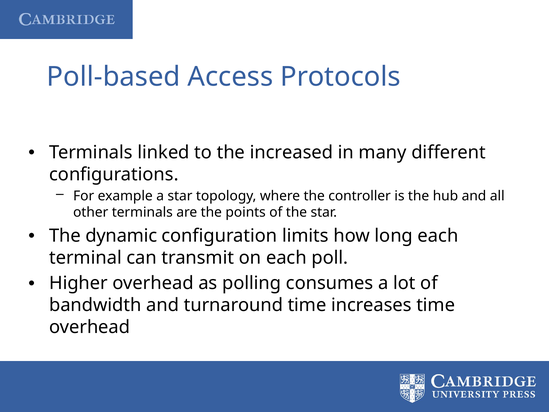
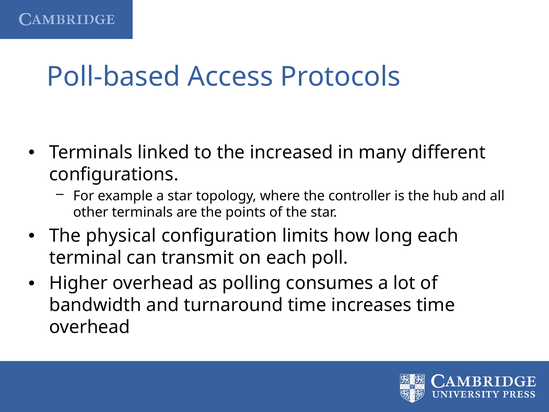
dynamic: dynamic -> physical (121, 236)
